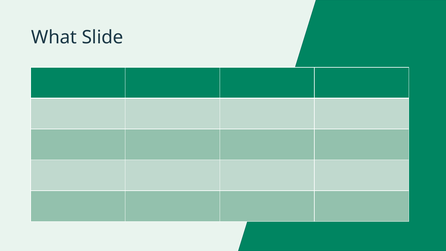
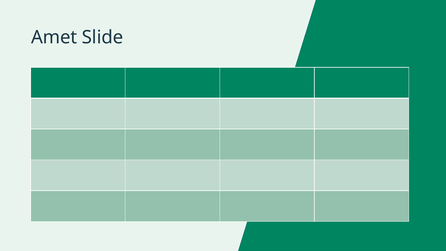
What: What -> Amet (54, 37)
